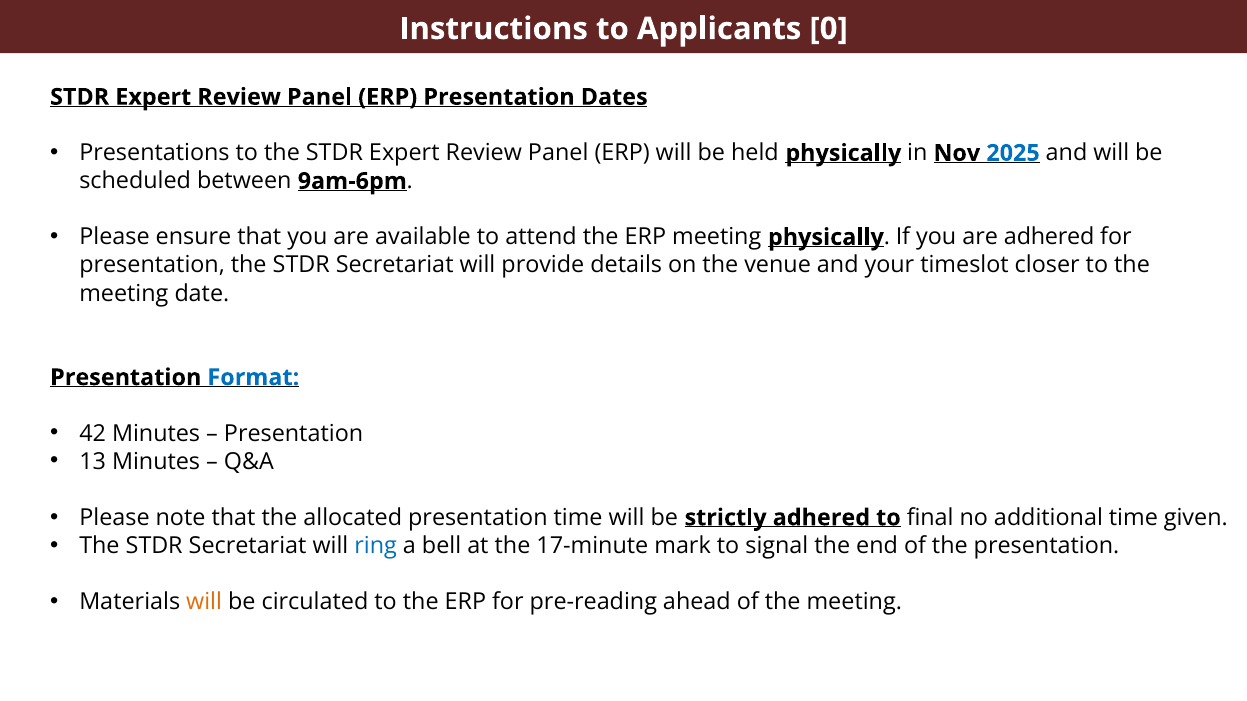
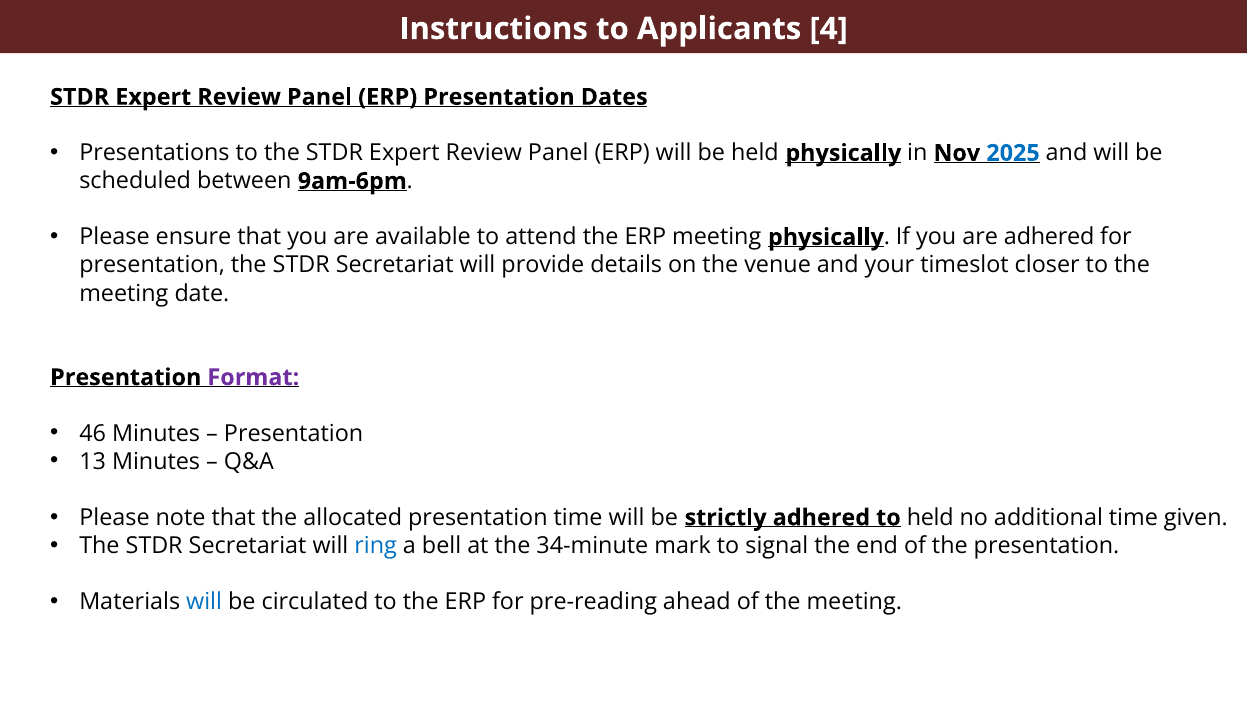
0: 0 -> 4 (829, 29)
Format colour: blue -> purple (253, 378)
42: 42 -> 46 (93, 434)
to final: final -> held (930, 518)
17-minute: 17-minute -> 34-minute (592, 546)
will colour: orange -> blue (204, 602)
